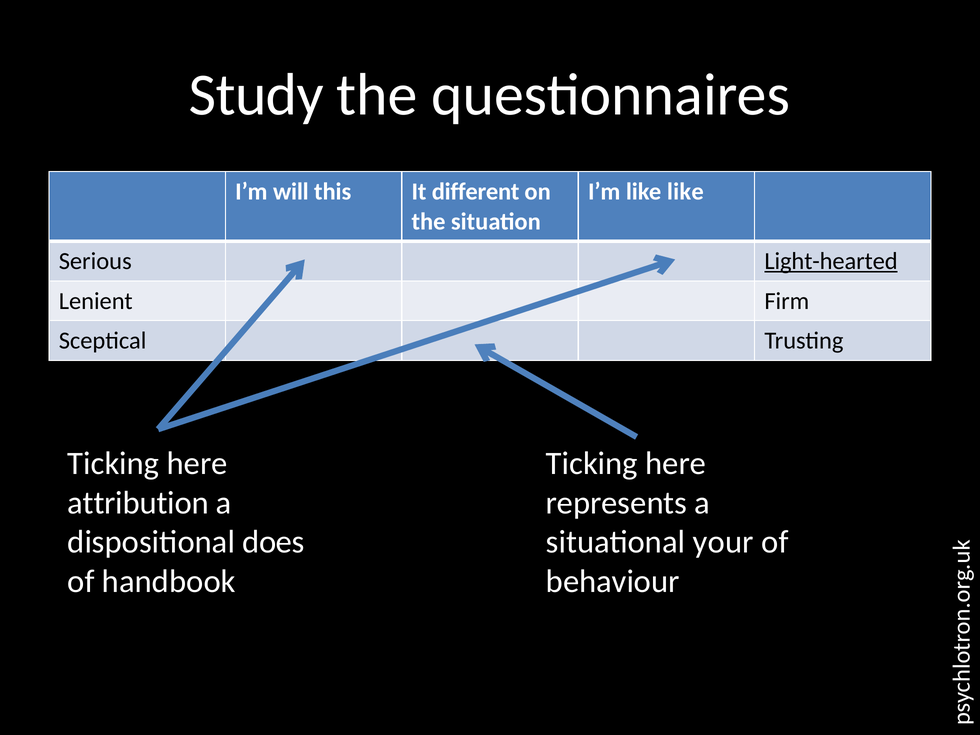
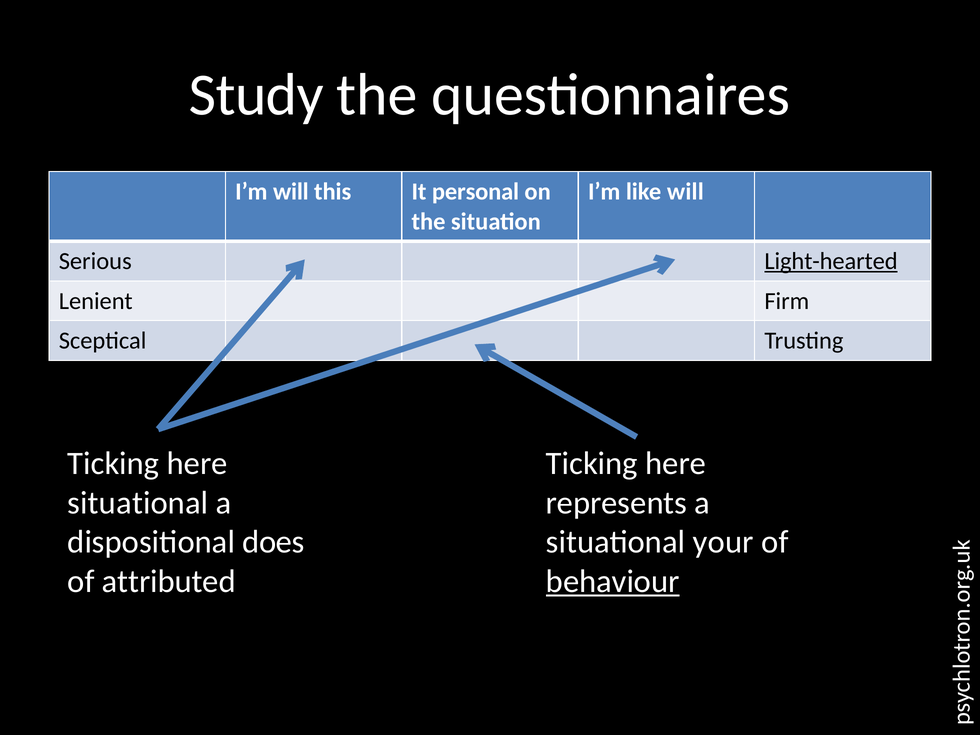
different: different -> personal (476, 192)
like like: like -> will (685, 192)
attribution: attribution -> situational (138, 503)
handbook: handbook -> attributed (169, 581)
behaviour underline: none -> present (613, 581)
